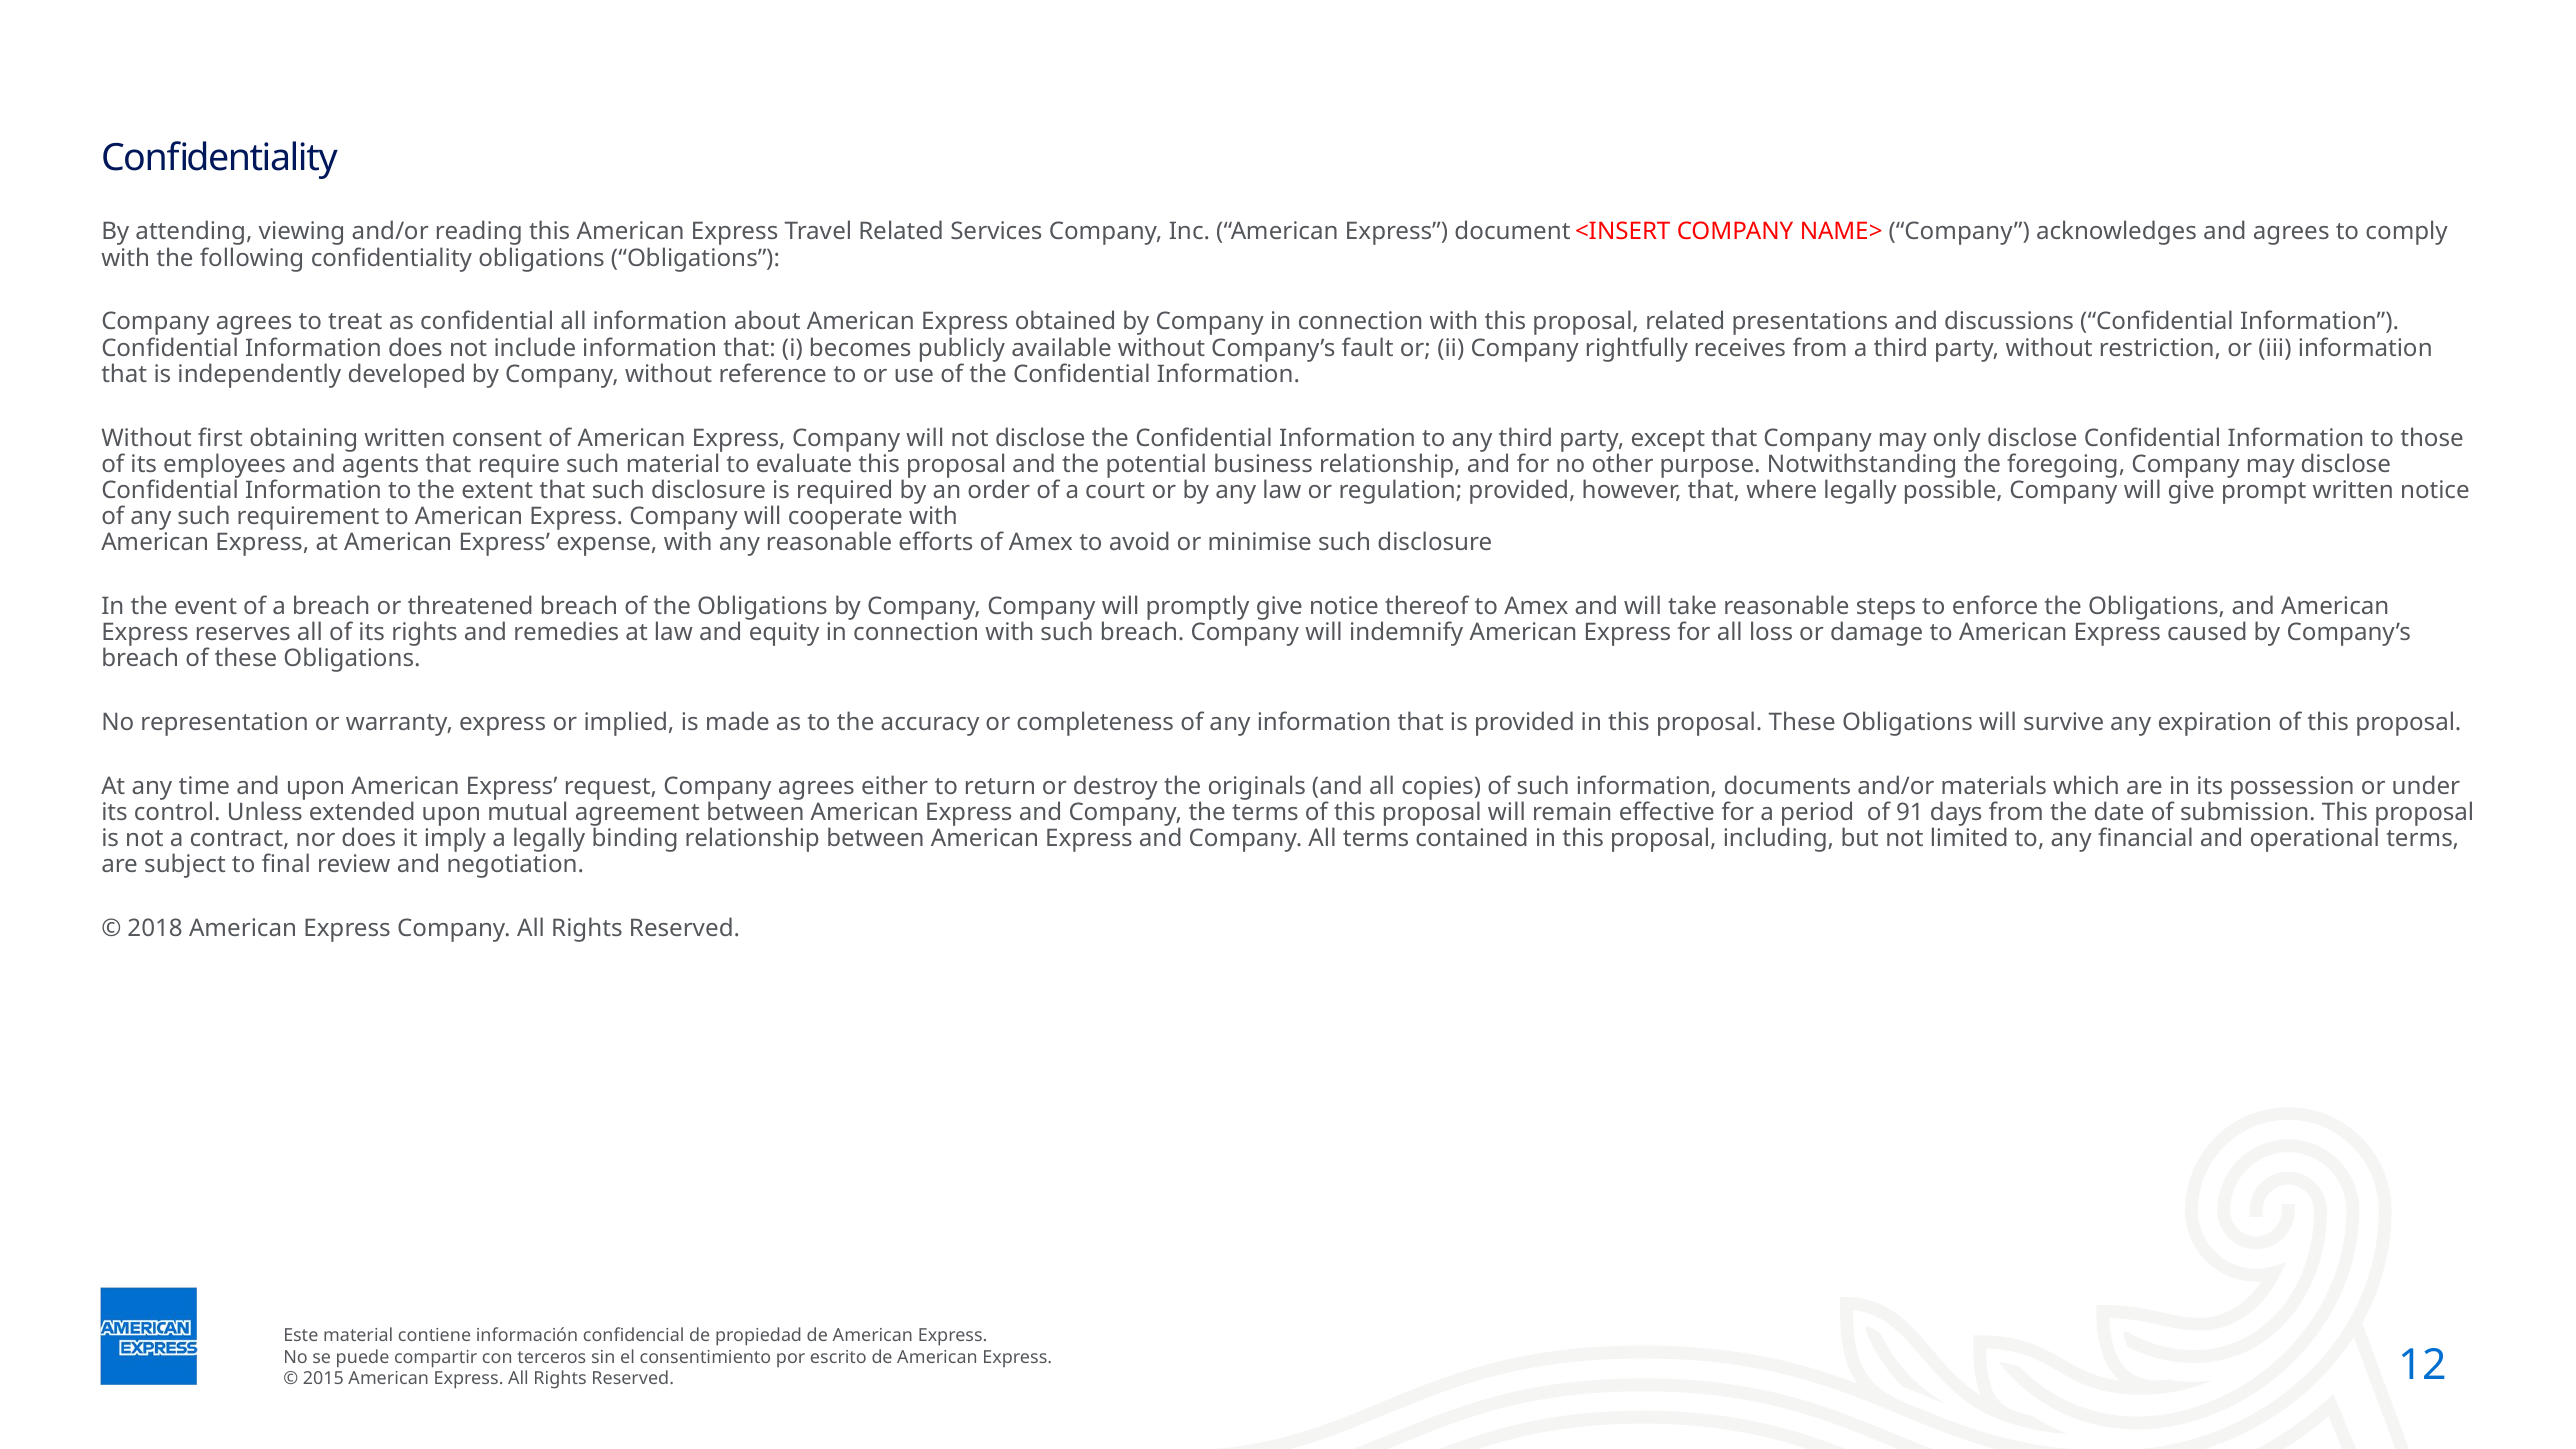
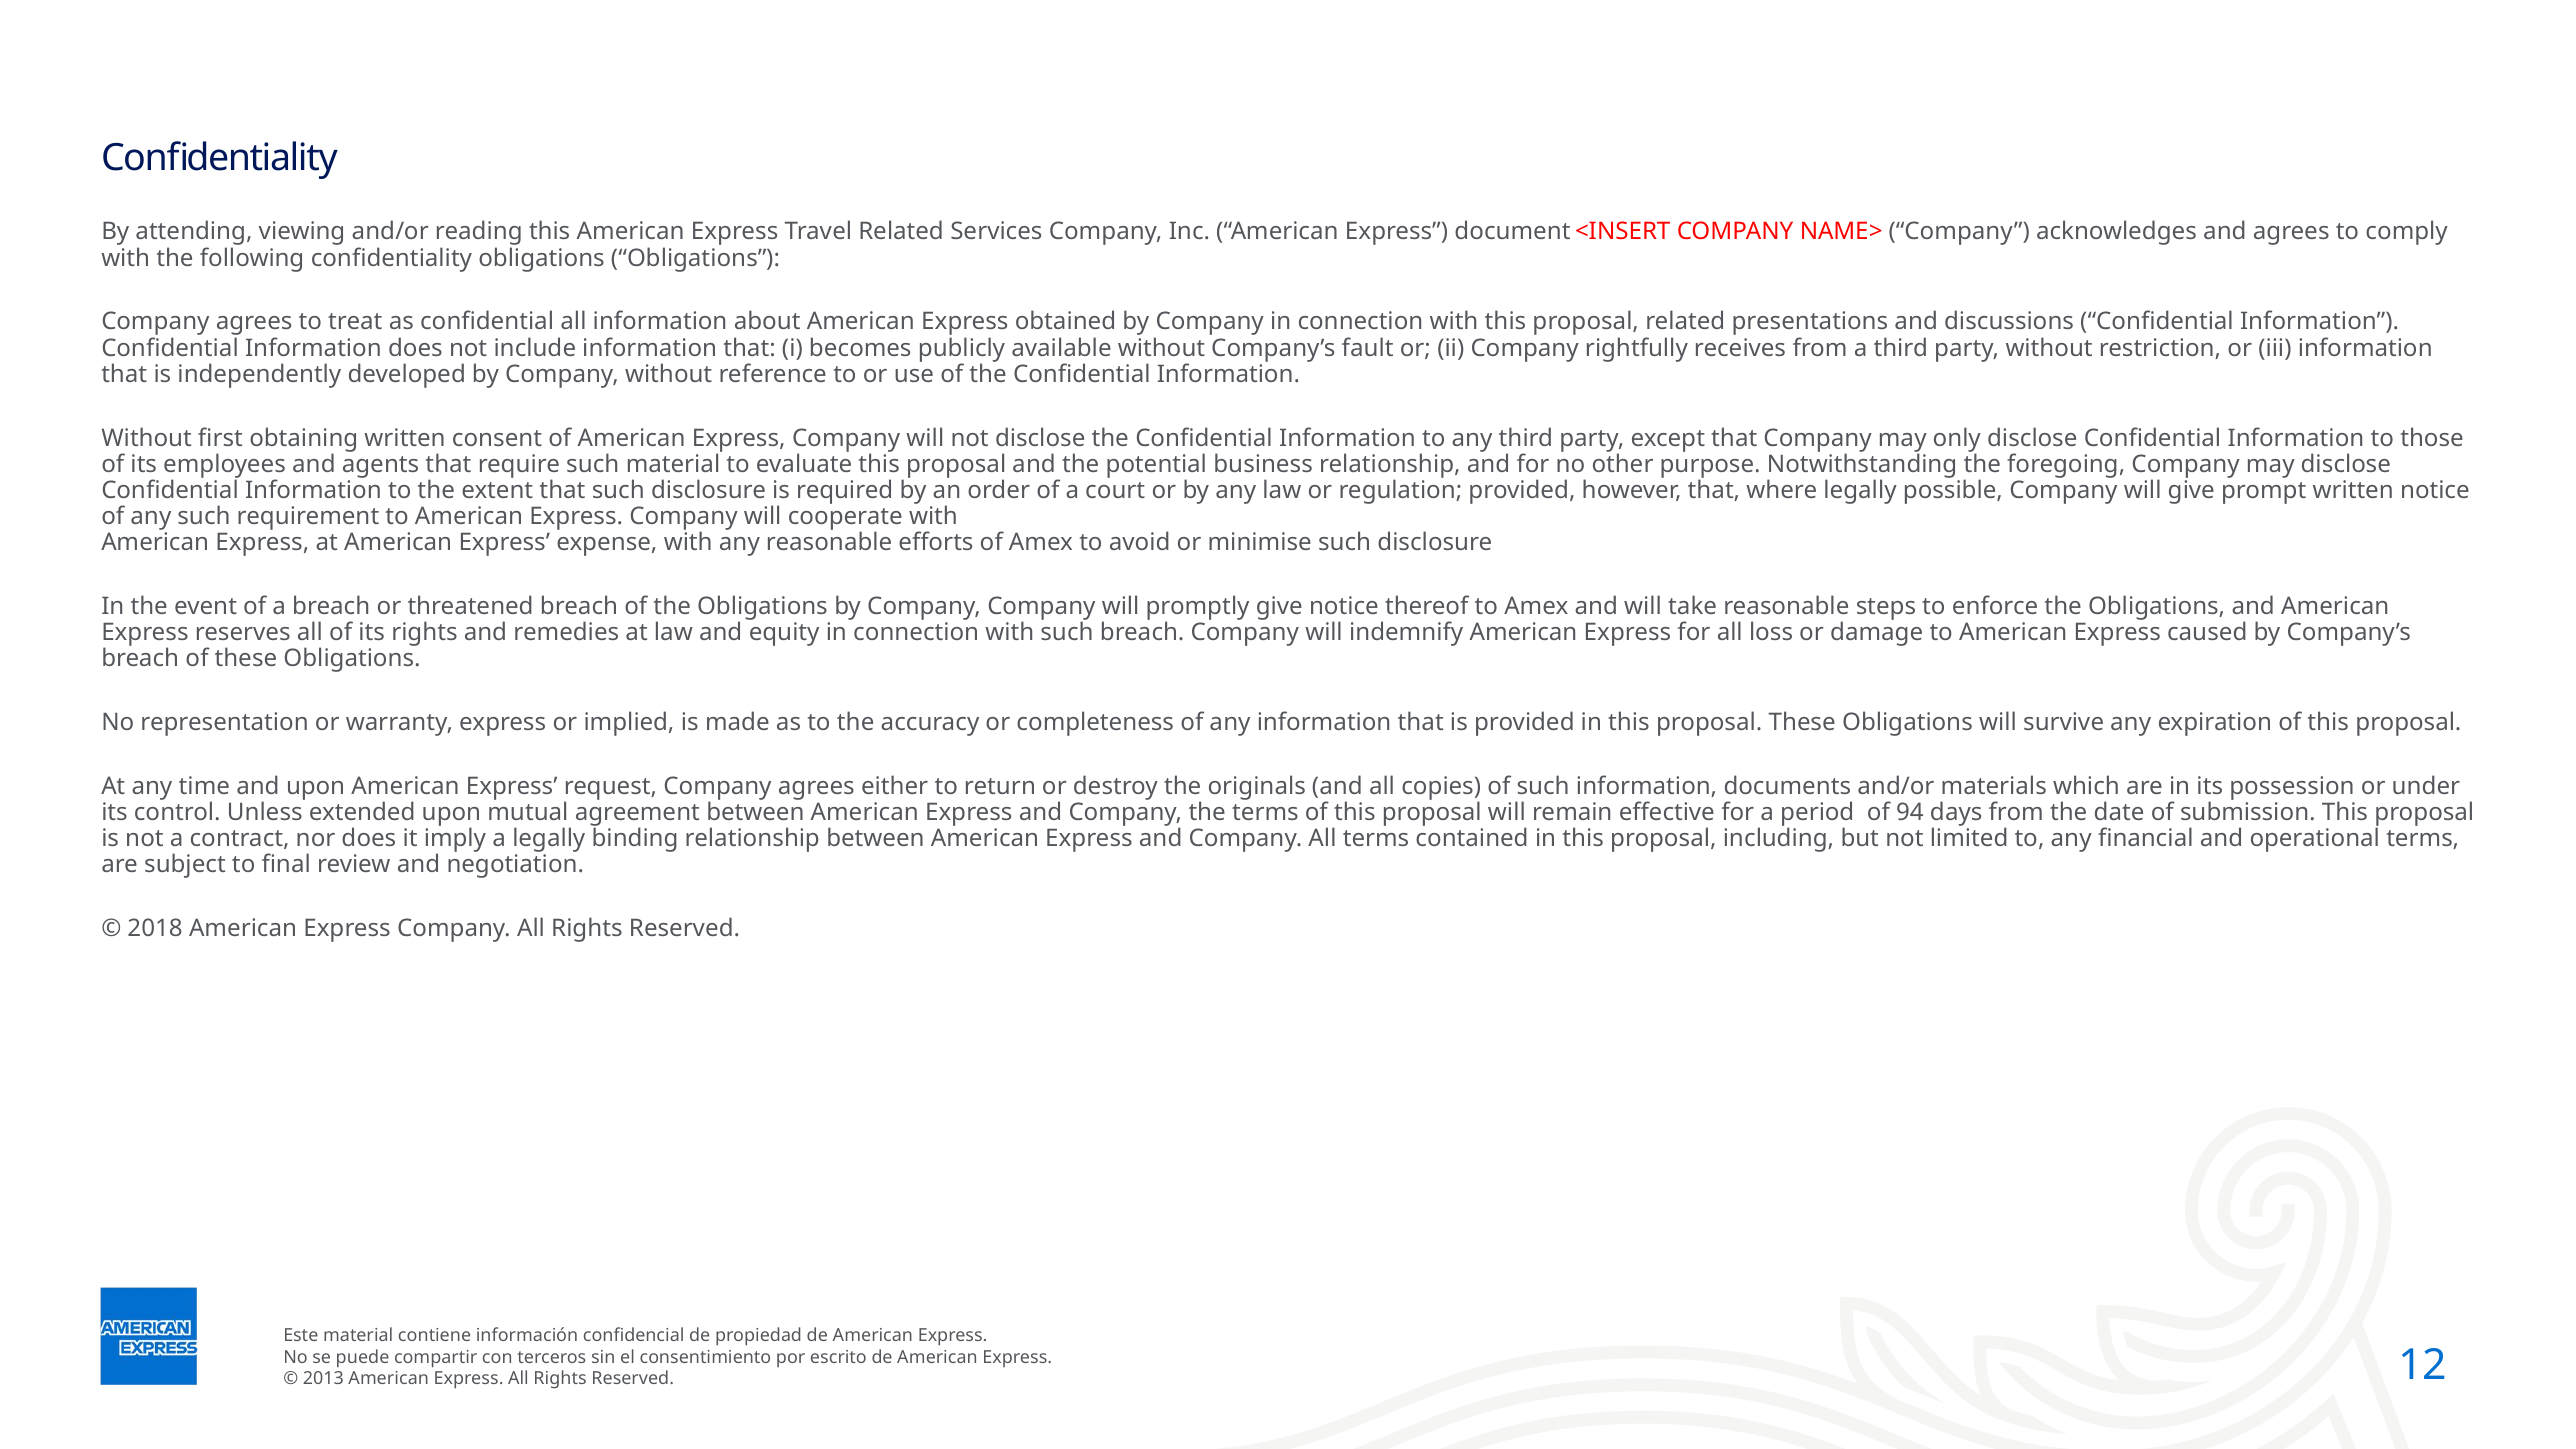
91: 91 -> 94 (1910, 813)
2015: 2015 -> 2013 (323, 1379)
